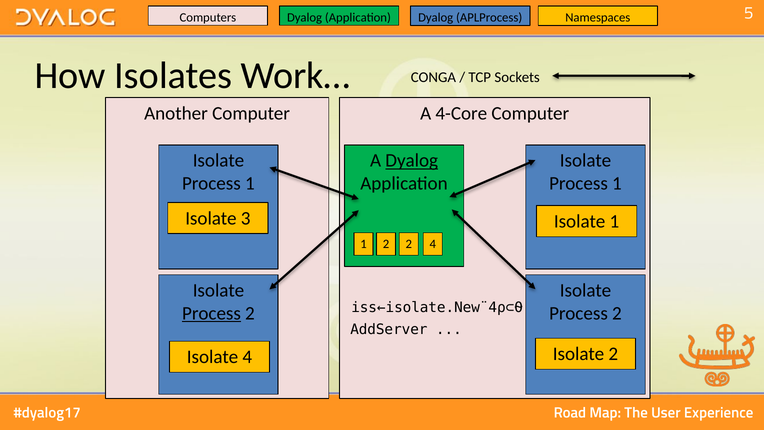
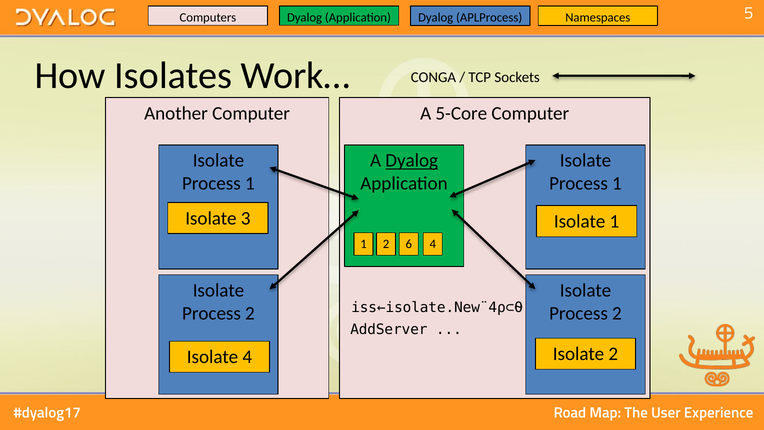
4-Core: 4-Core -> 5-Core (461, 113)
2 2: 2 -> 6 (409, 244)
Process underline: present -> none (211, 313)
